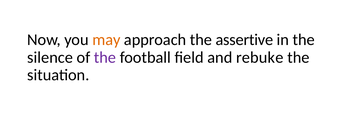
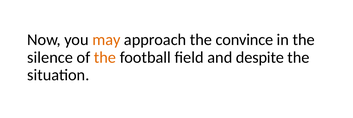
assertive: assertive -> convince (244, 40)
the colour: purple -> orange (105, 57)
rebuke: rebuke -> despite (260, 57)
